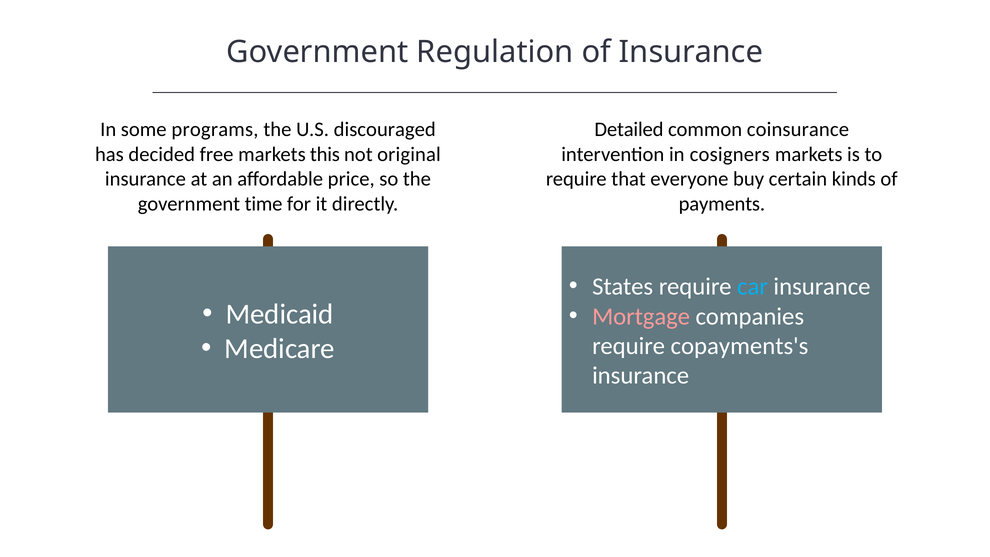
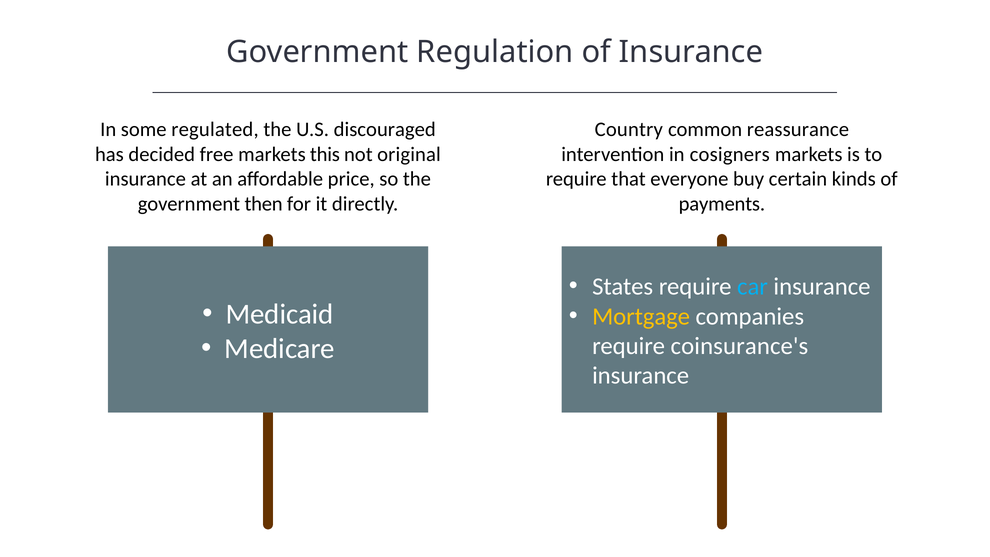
programs: programs -> regulated (215, 129)
Detailed: Detailed -> Country (629, 129)
coinsurance: coinsurance -> reassurance (798, 129)
time: time -> then (264, 204)
Mortgage colour: pink -> yellow (641, 316)
copayments's: copayments's -> coinsurance's (739, 346)
